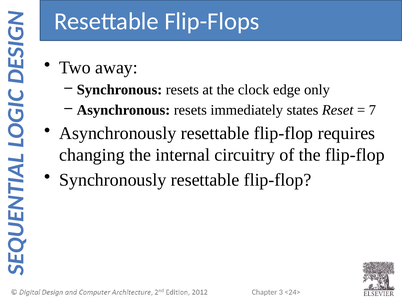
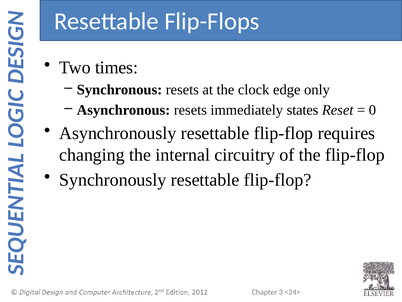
away: away -> times (117, 68)
7: 7 -> 0 (372, 110)
